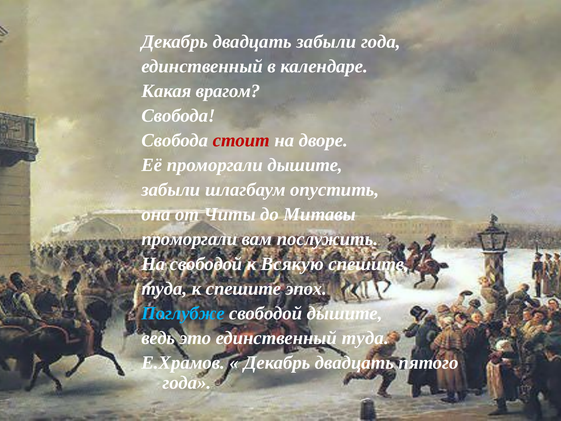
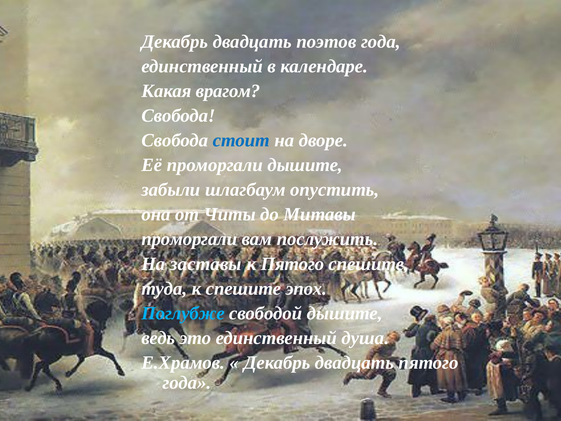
двадцать забыли: забыли -> поэтов (326, 42)
стоит colour: red -> blue (241, 140)
На свободой: свободой -> заставы (206, 264)
к Всякую: Всякую -> Пятого (293, 264)
единственный туда: туда -> душа (365, 338)
